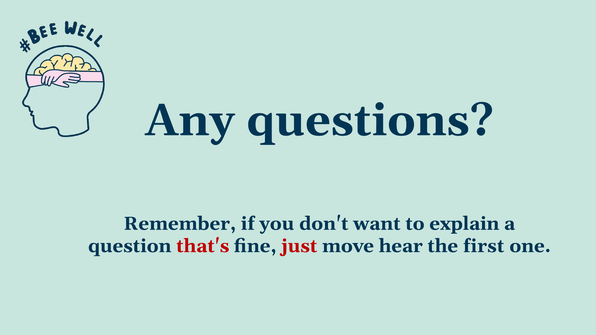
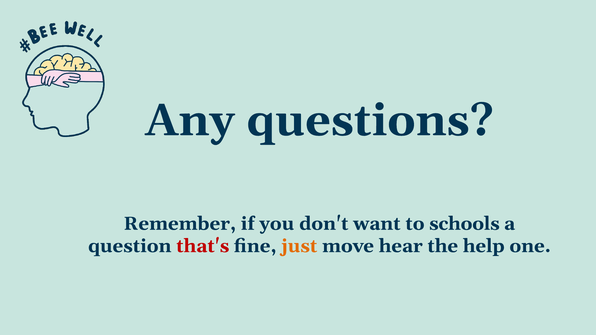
explain: explain -> schools (464, 224)
just colour: red -> orange (299, 246)
first: first -> help (484, 246)
